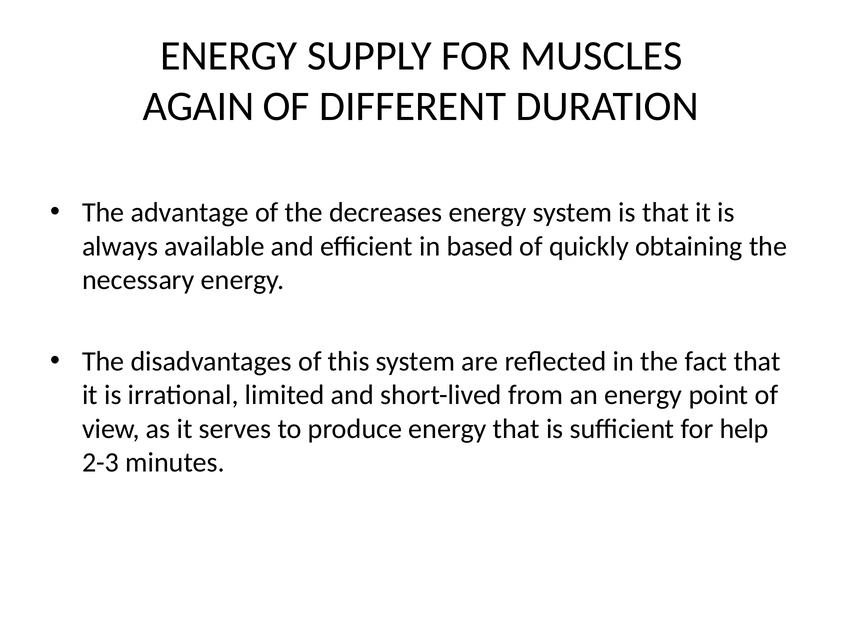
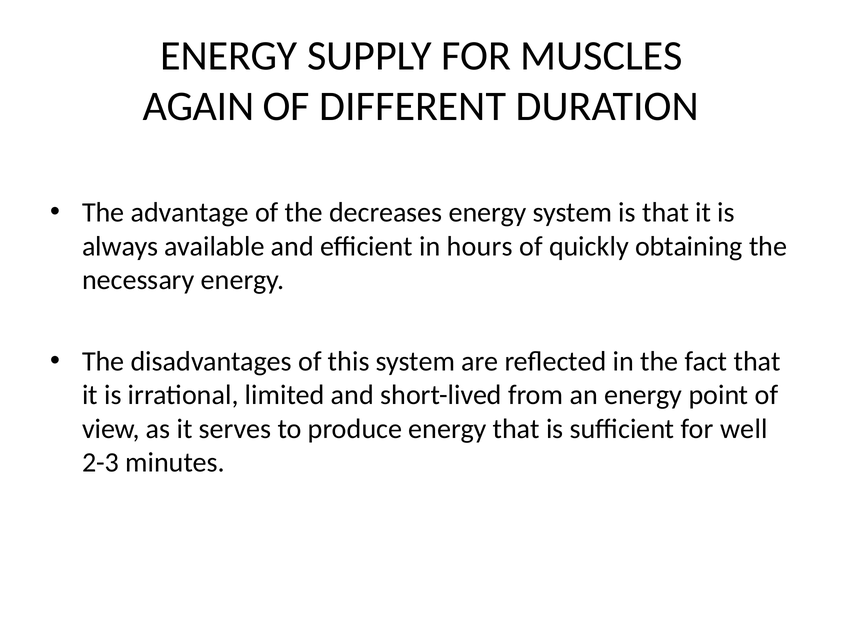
based: based -> hours (480, 246)
help: help -> well (744, 429)
